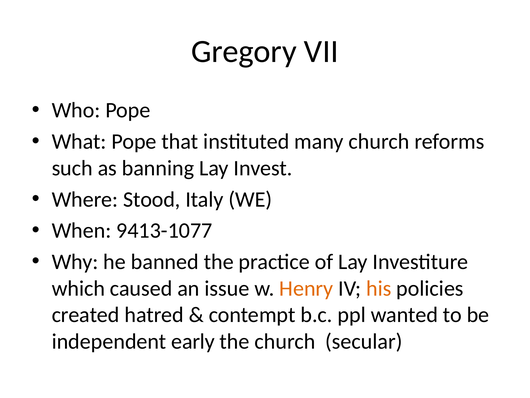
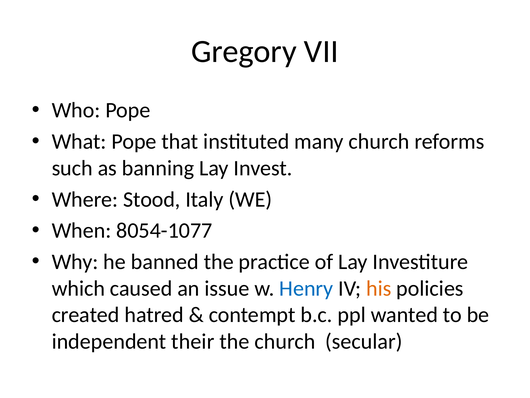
9413-1077: 9413-1077 -> 8054-1077 (164, 230)
Henry colour: orange -> blue (306, 288)
early: early -> their (193, 341)
